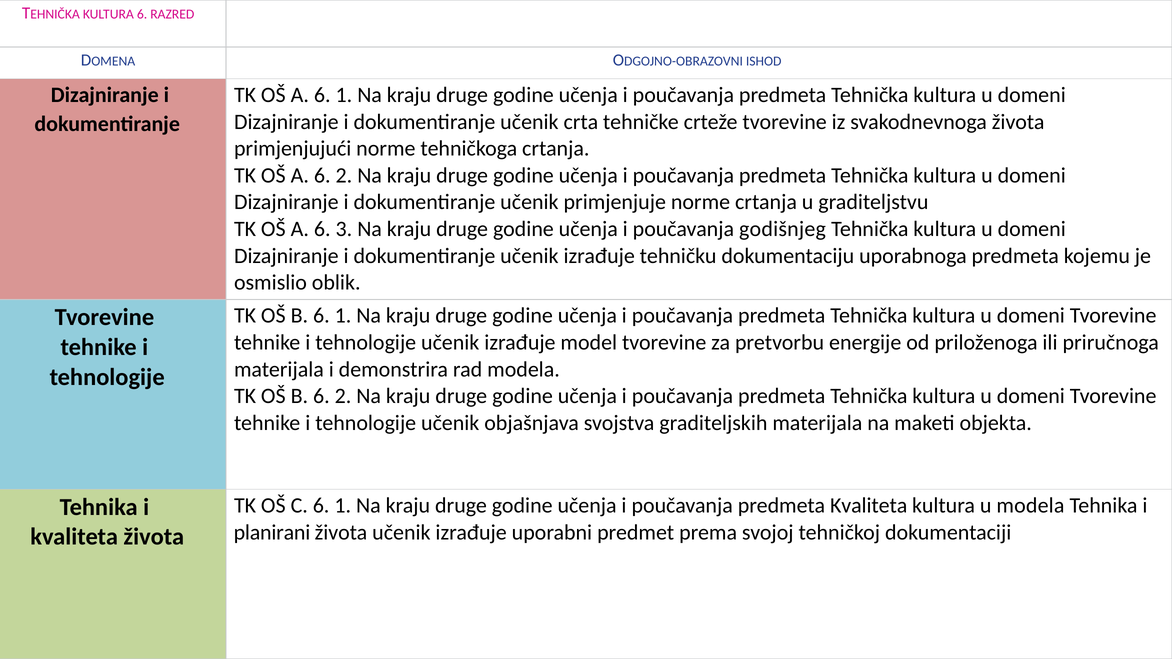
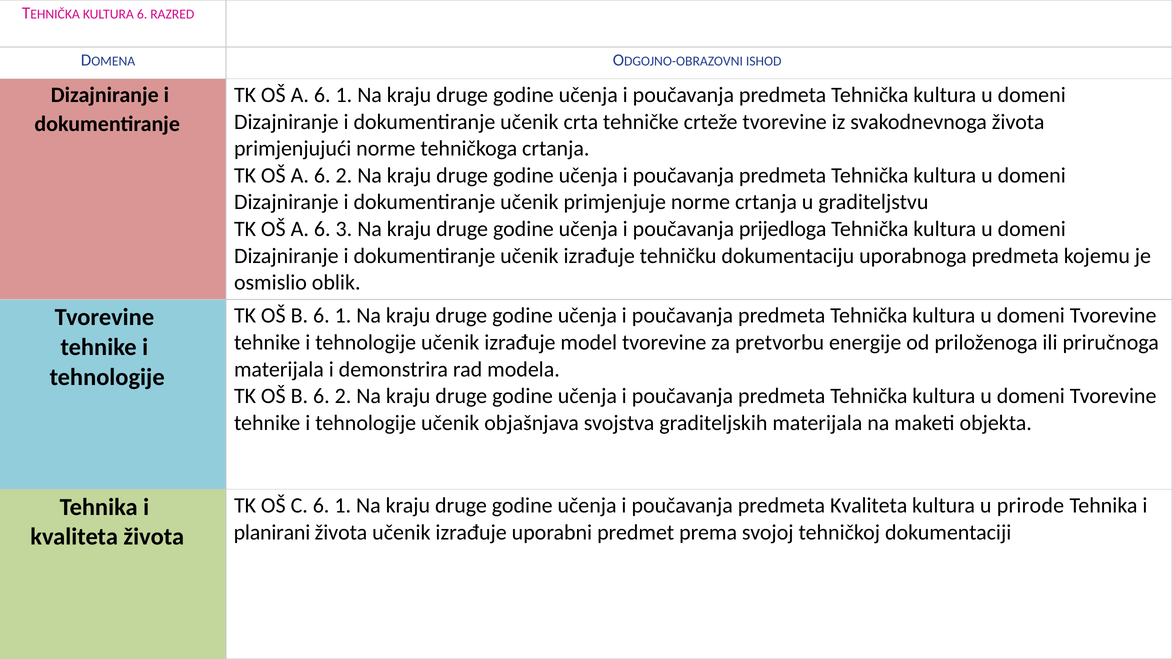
godišnjeg: godišnjeg -> prijedloga (783, 229)
u modela: modela -> prirode (1030, 506)
